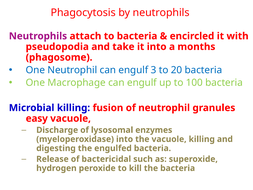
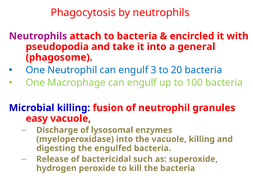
months: months -> general (196, 47)
